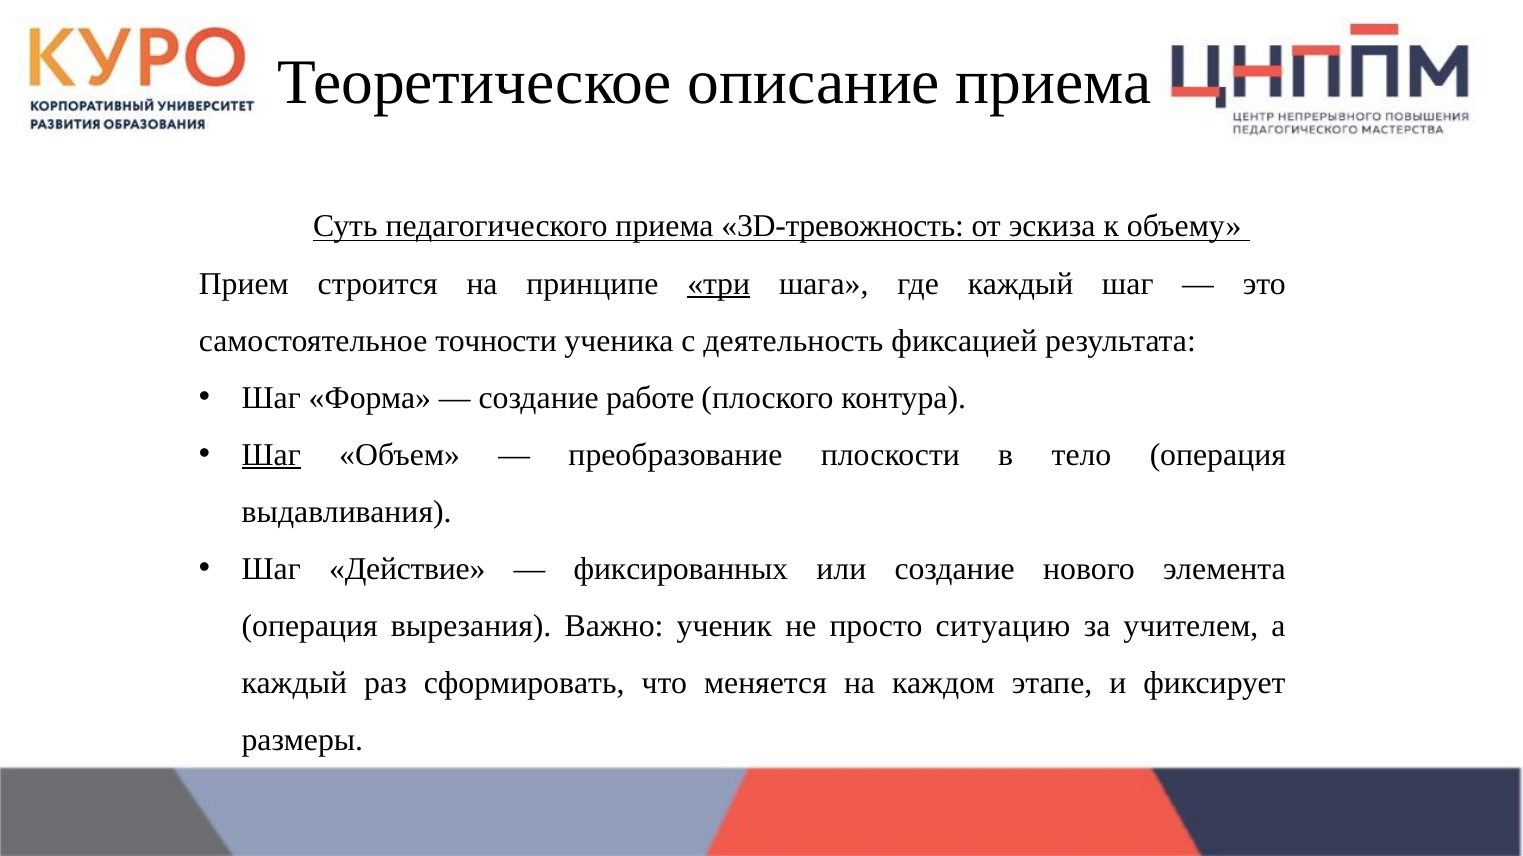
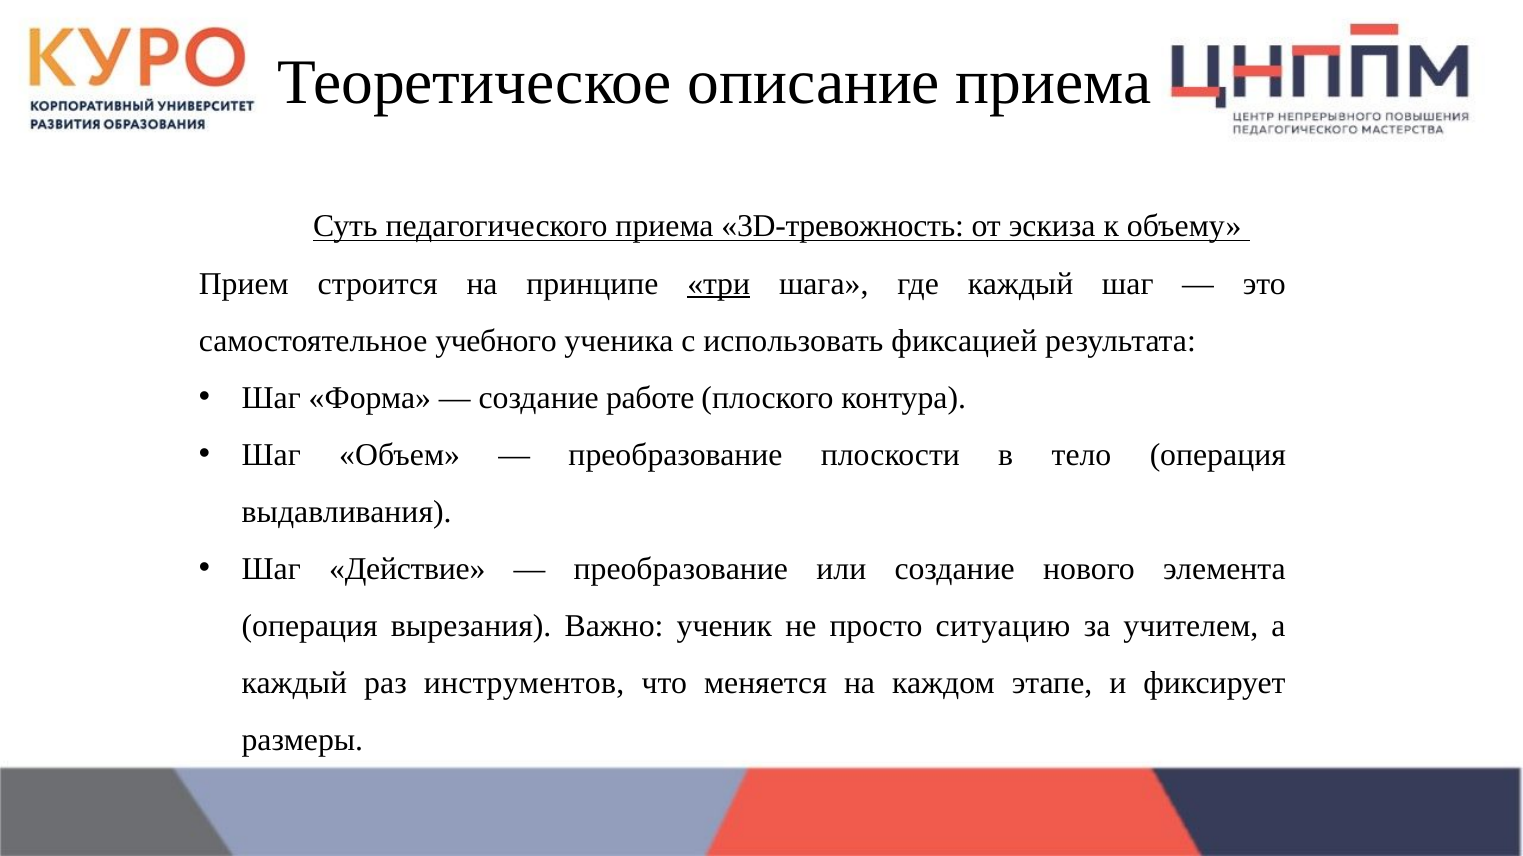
точности: точности -> учебного (496, 341)
деятельность: деятельность -> использовать (793, 341)
Шаг underline: present -> none (271, 455)
фиксированных: фиксированных -> преобразование (681, 569)
сформировать: сформировать -> инструментов (524, 684)
